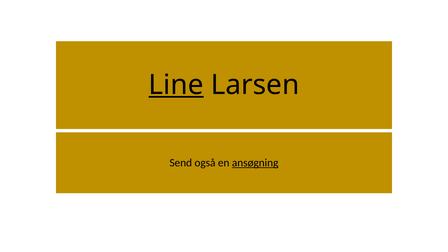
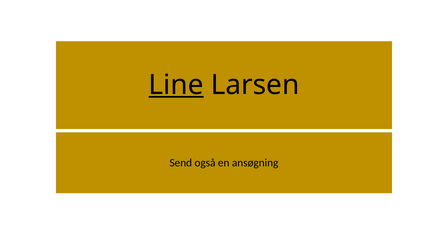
ansøgning underline: present -> none (255, 163)
